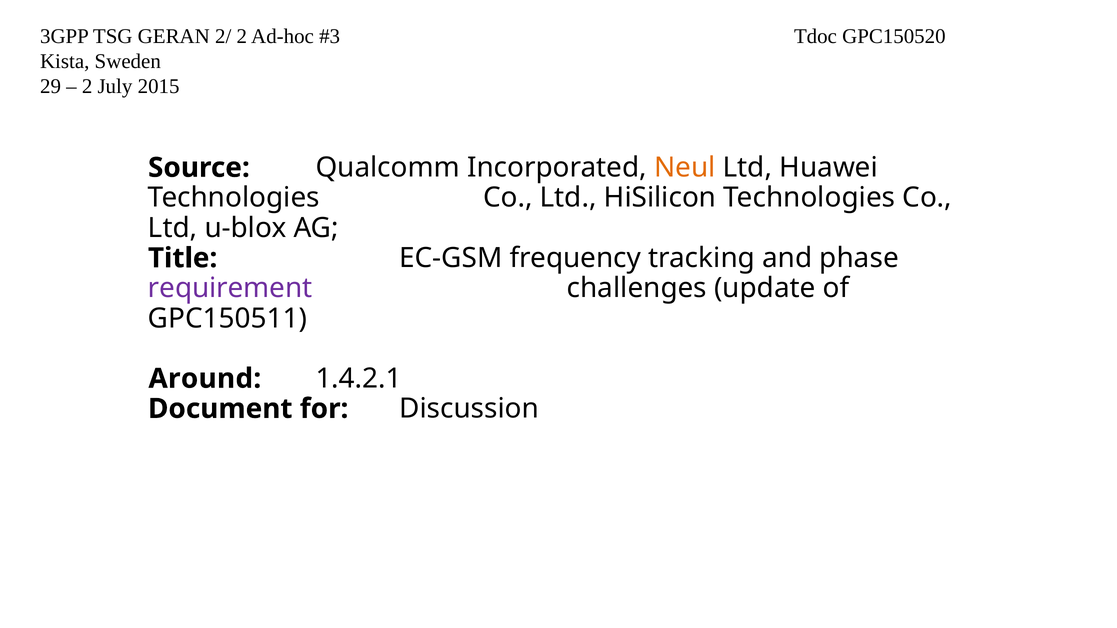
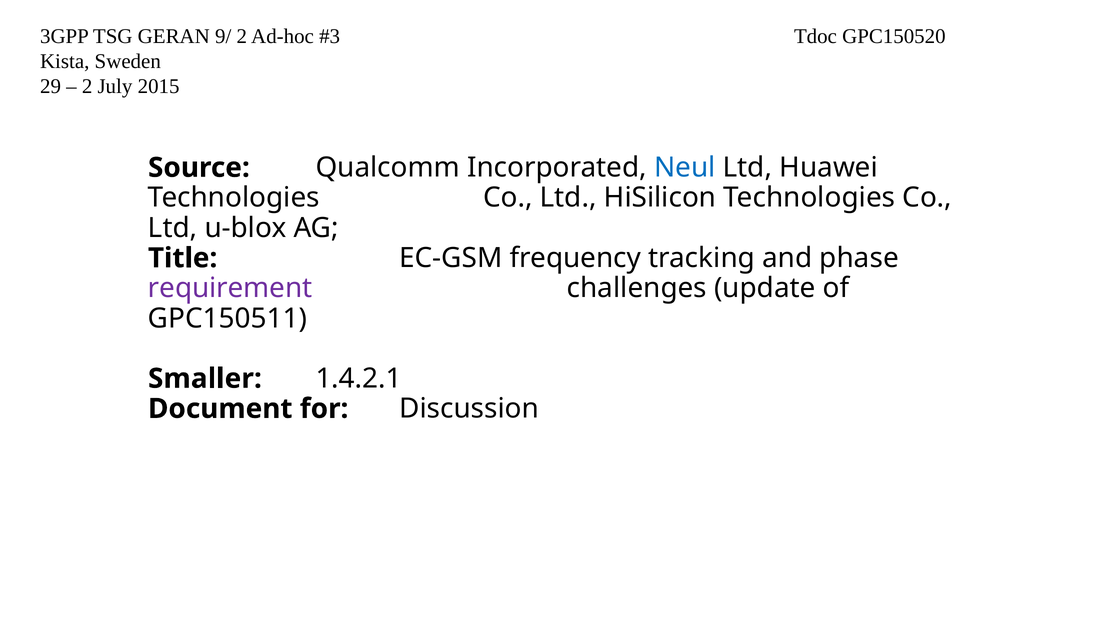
2/: 2/ -> 9/ (223, 36)
Neul colour: orange -> blue (685, 168)
Around: Around -> Smaller (205, 379)
